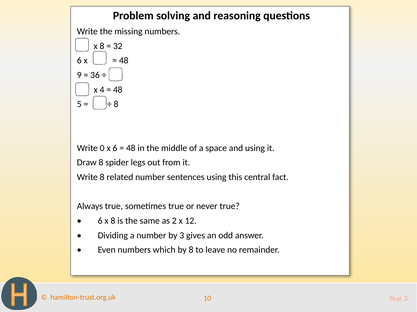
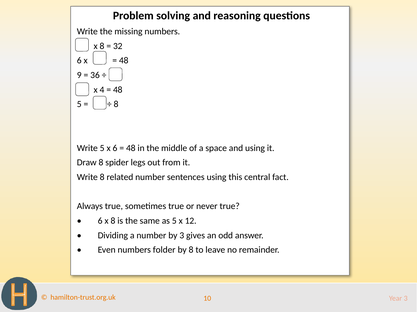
Write 0: 0 -> 5 (102, 148)
as 2: 2 -> 5 (174, 221)
which: which -> folder (164, 250)
